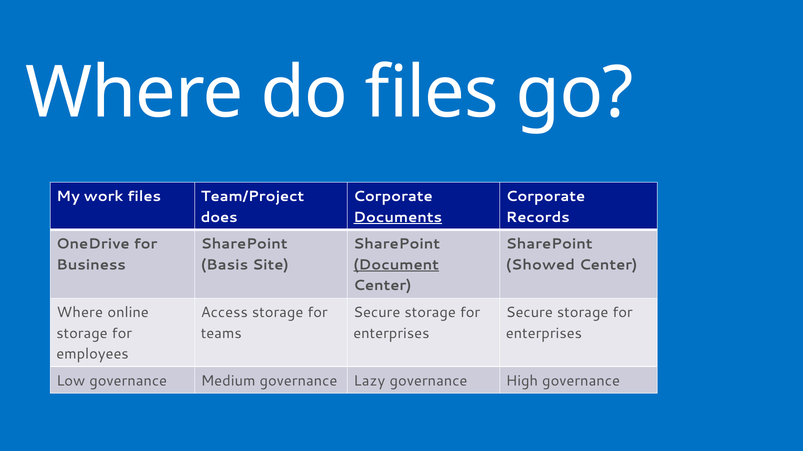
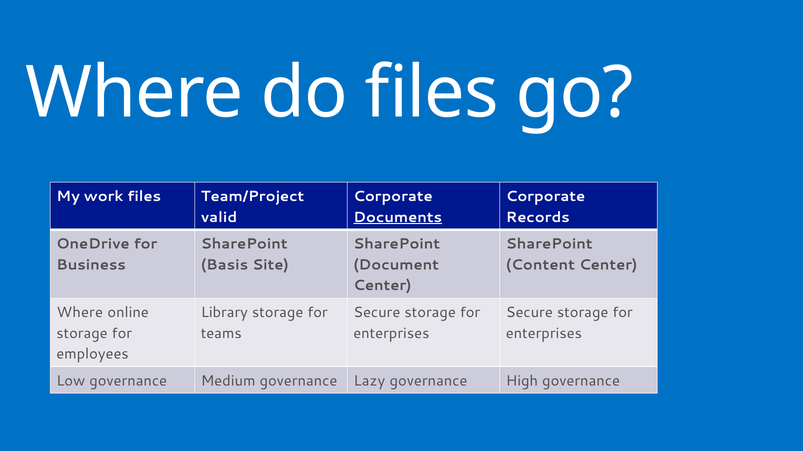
does: does -> valid (219, 217)
Document underline: present -> none (396, 265)
Showed: Showed -> Content (540, 265)
Access: Access -> Library (224, 313)
